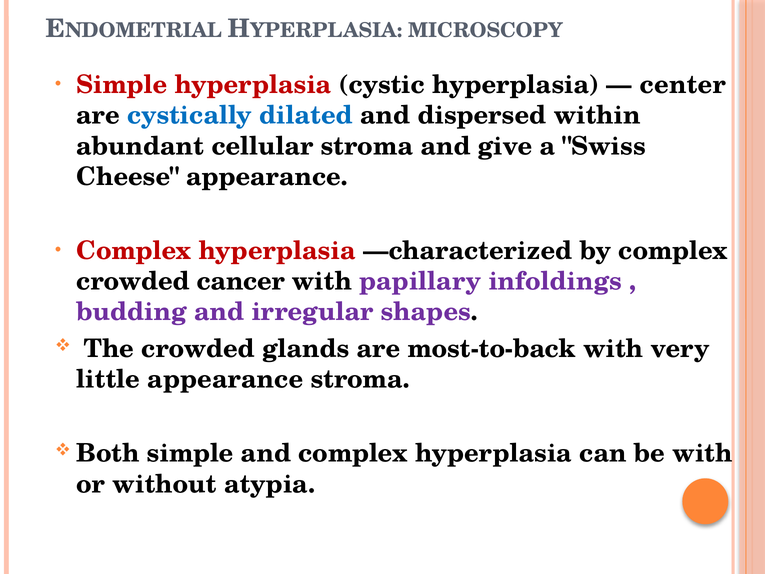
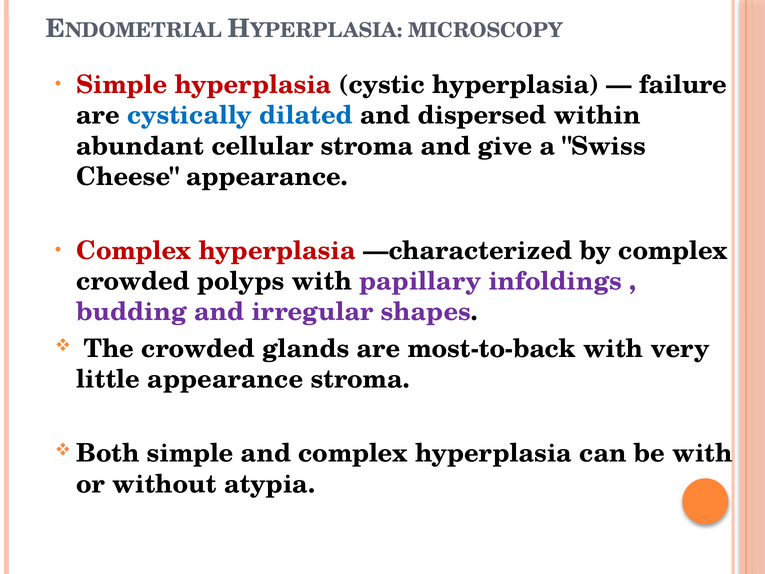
center: center -> failure (683, 85)
cancer: cancer -> polyps (241, 281)
